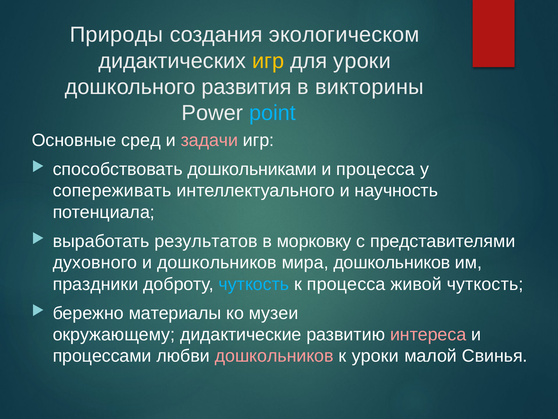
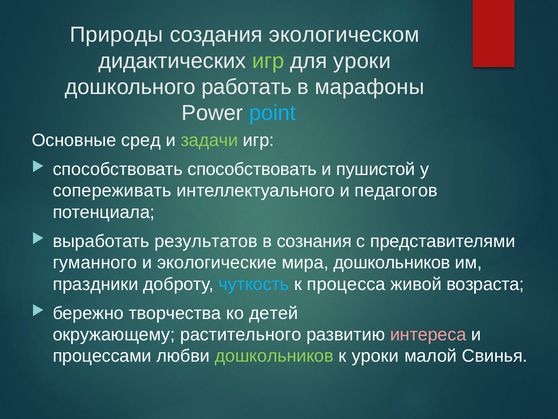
игр colour: yellow -> light green (268, 61)
развития: развития -> работать (247, 87)
викторины: викторины -> марафоны (370, 87)
задачи colour: pink -> light green (209, 140)
способствовать дoшкольниками: дoшкольниками -> способствовать (252, 169)
и процесса: процесса -> пушистой (376, 169)
научность: научность -> педагогов (396, 191)
морковку: морковку -> сознания (314, 241)
духовного: духовного -> гуманного (95, 262)
и дошкольников: дошкольников -> экoлoгические (217, 262)
живой чуткость: чуткость -> возраста (485, 284)
материалы: материалы -> творчества (175, 313)
мyзeи: мyзeи -> детей (274, 313)
дидактические: дидактические -> растительного (241, 334)
дошкольников colour: pink -> light green (274, 356)
